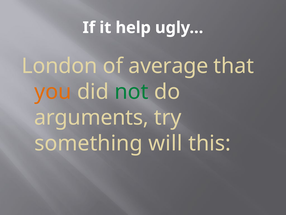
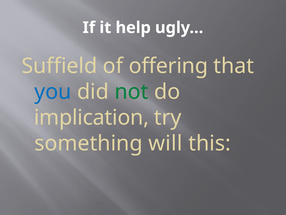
London: London -> Suffield (59, 66)
average: average -> offering (168, 66)
you colour: orange -> blue (53, 92)
arguments: arguments -> implication (91, 117)
